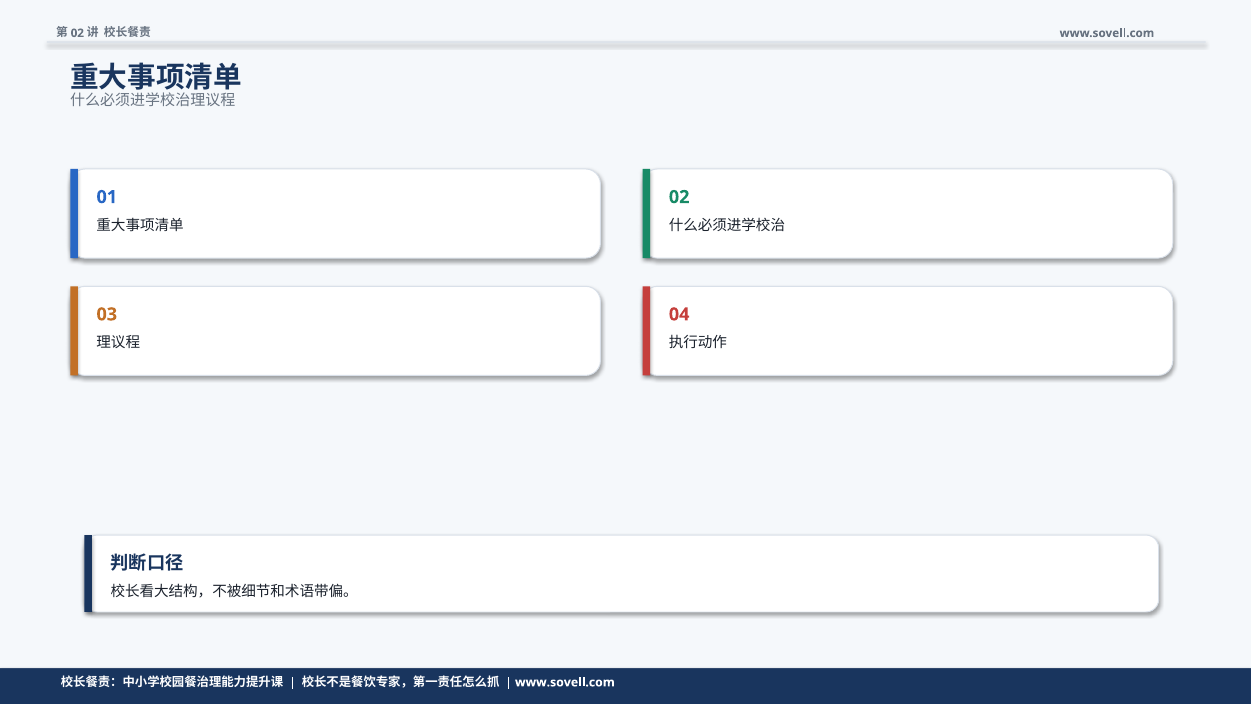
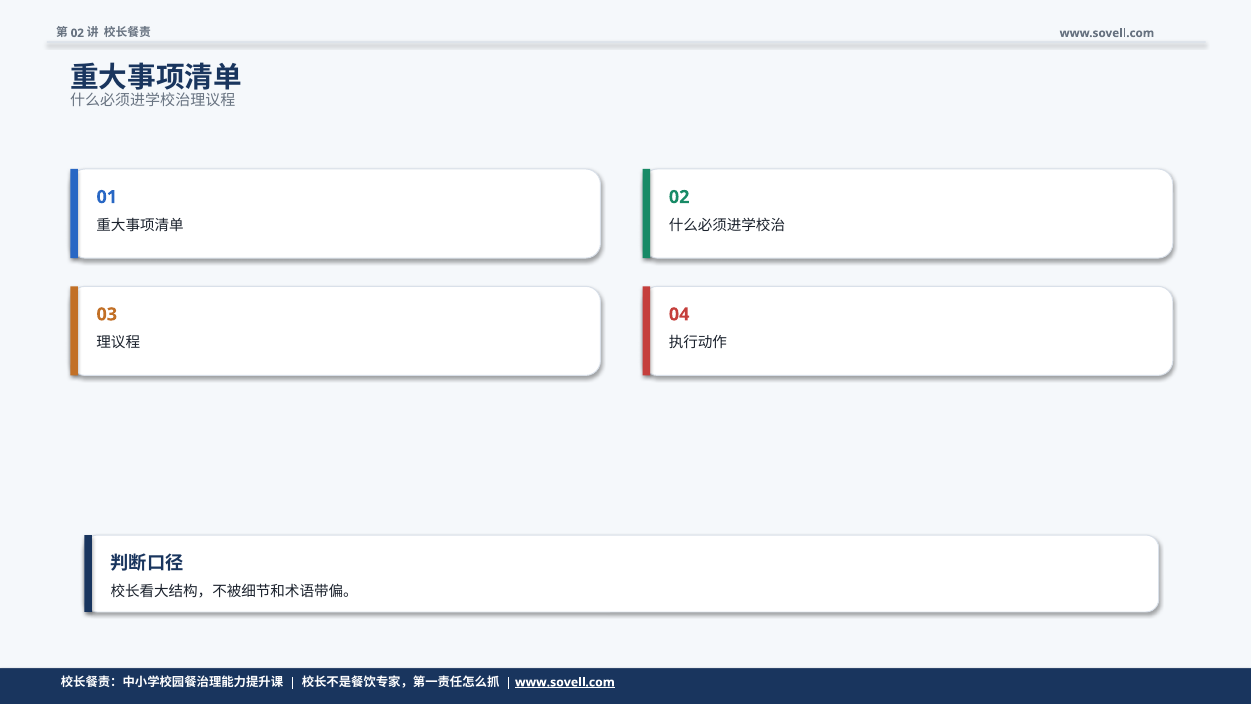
www.sovell.com underline: none -> present (565, 682)
